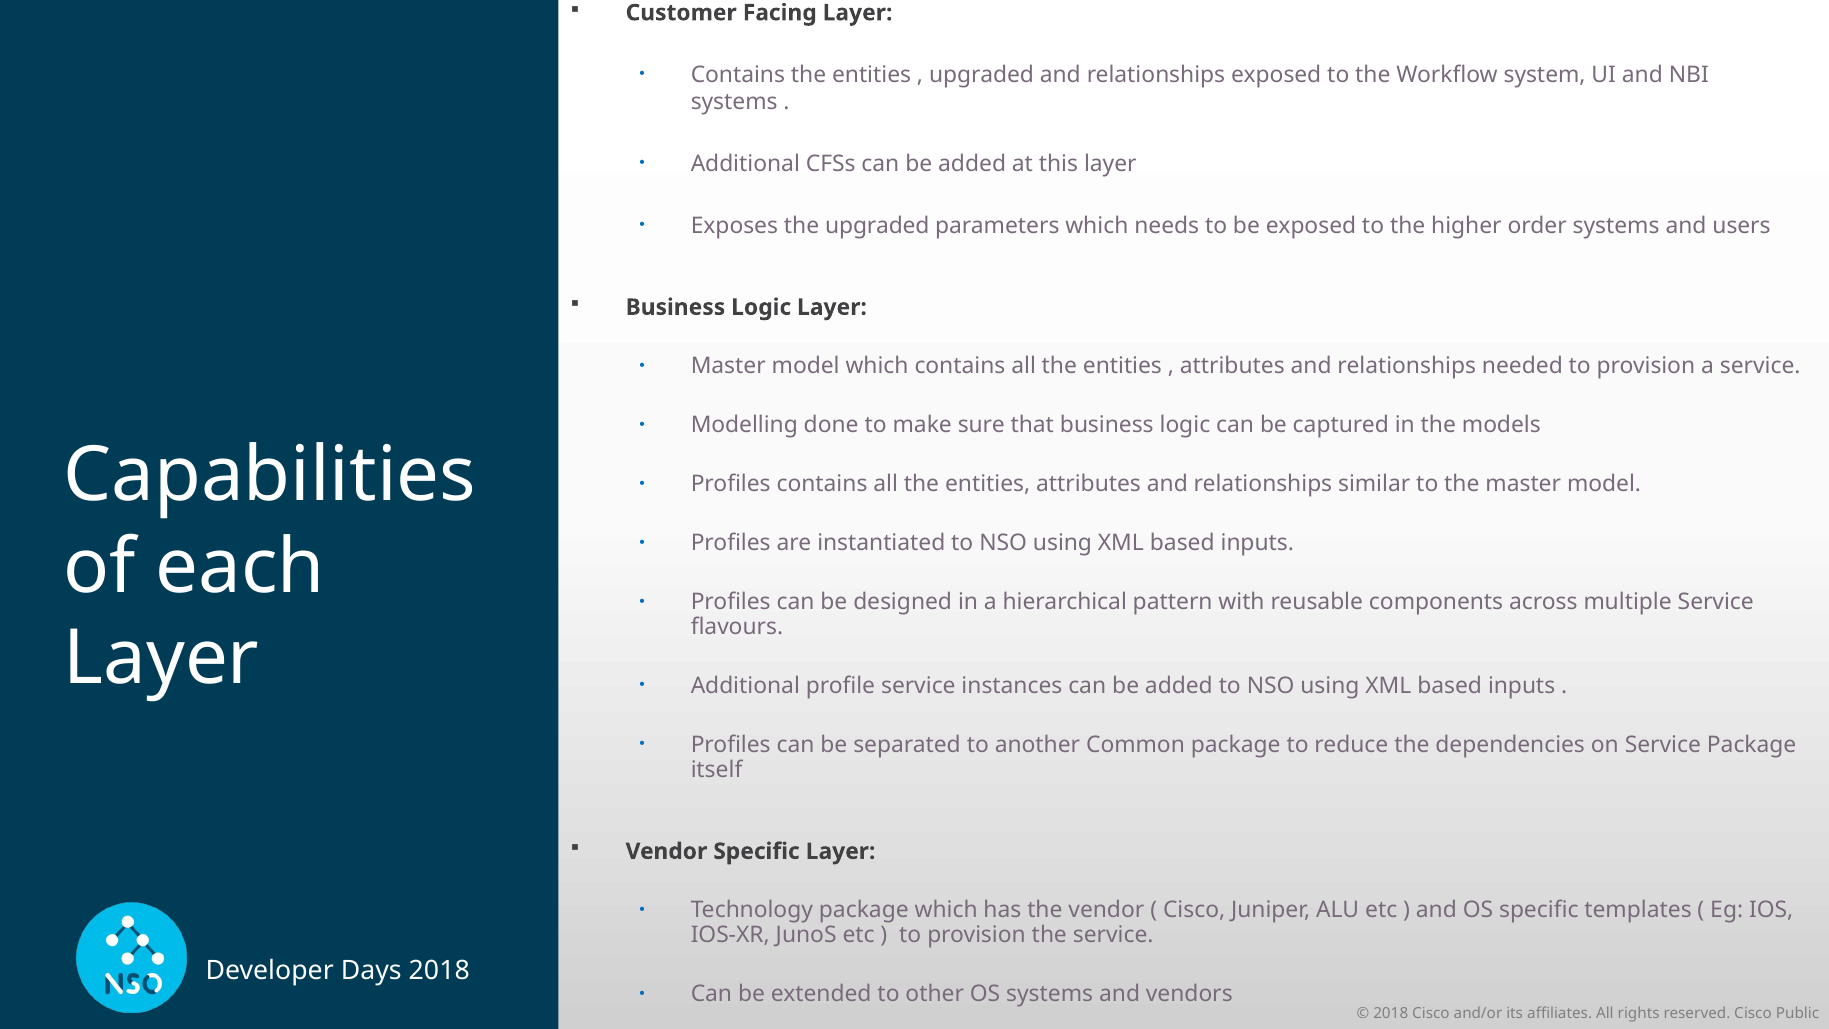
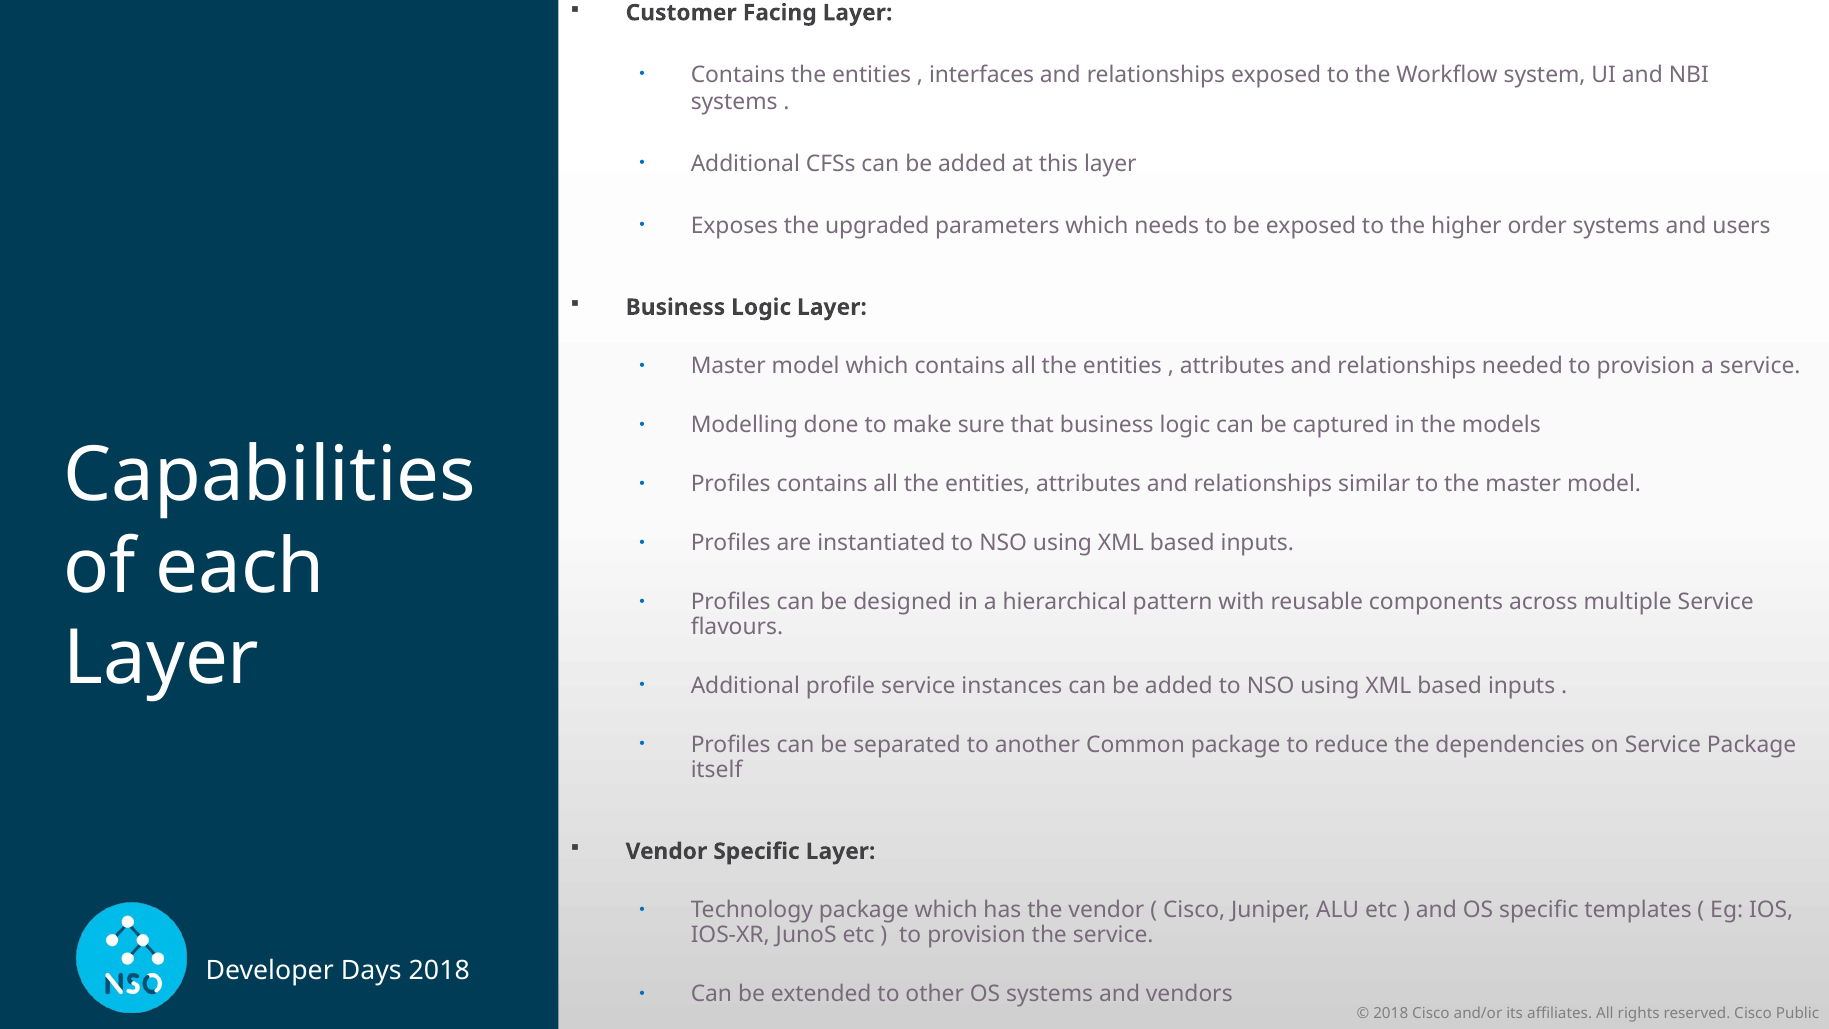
upgraded: upgraded -> interfaces (982, 75)
